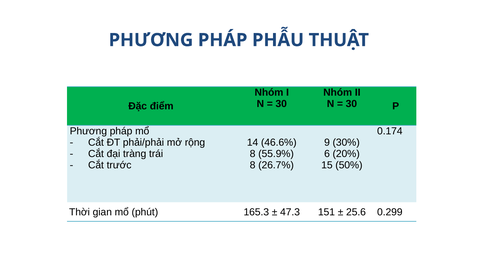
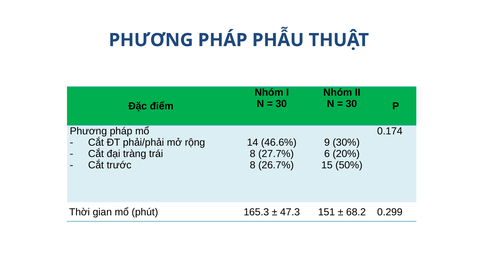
55.9%: 55.9% -> 27.7% (276, 153)
25.6: 25.6 -> 68.2 (356, 212)
